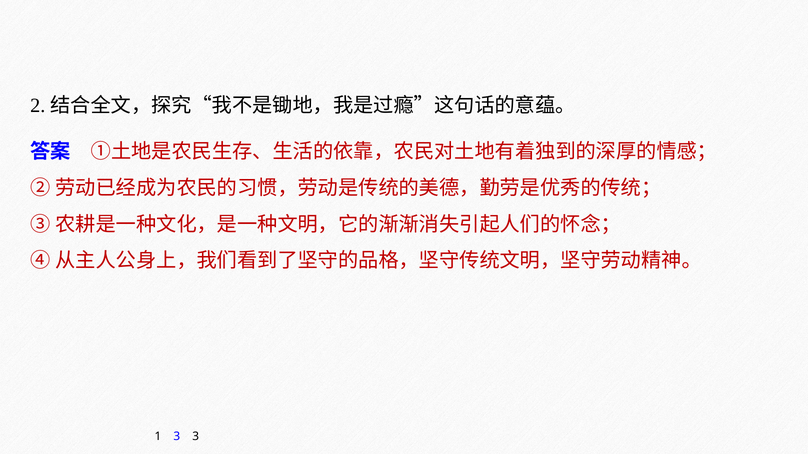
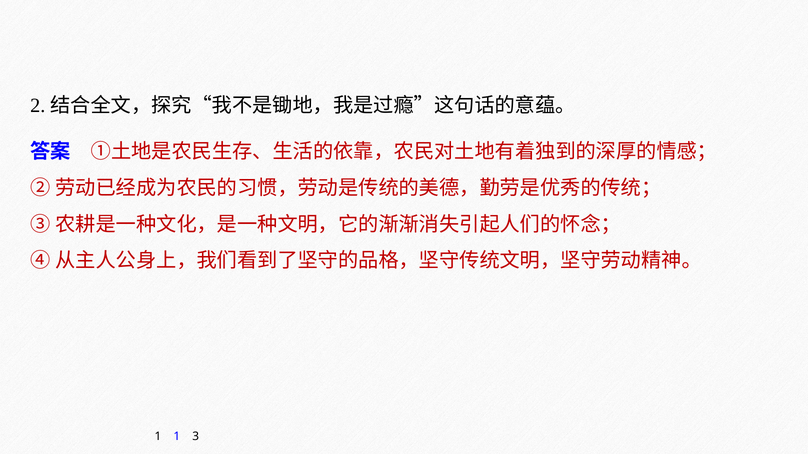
1 3: 3 -> 1 (177, 437)
